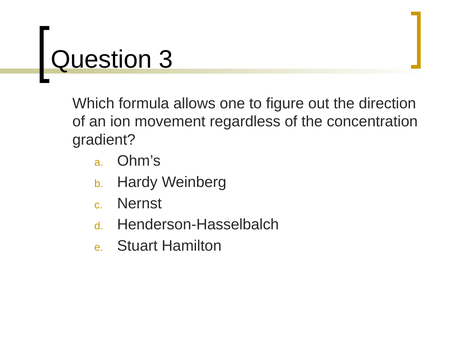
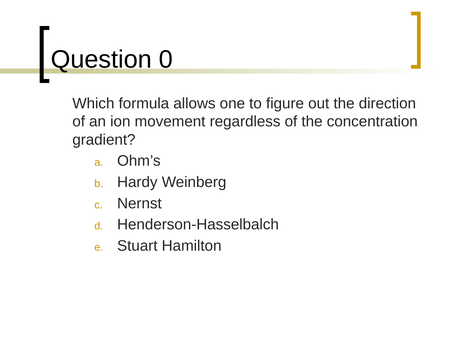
3: 3 -> 0 (166, 59)
